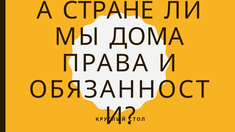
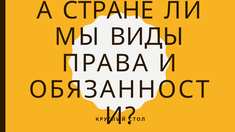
ДОМА: ДОМА -> ВИДЫ (147, 37)
